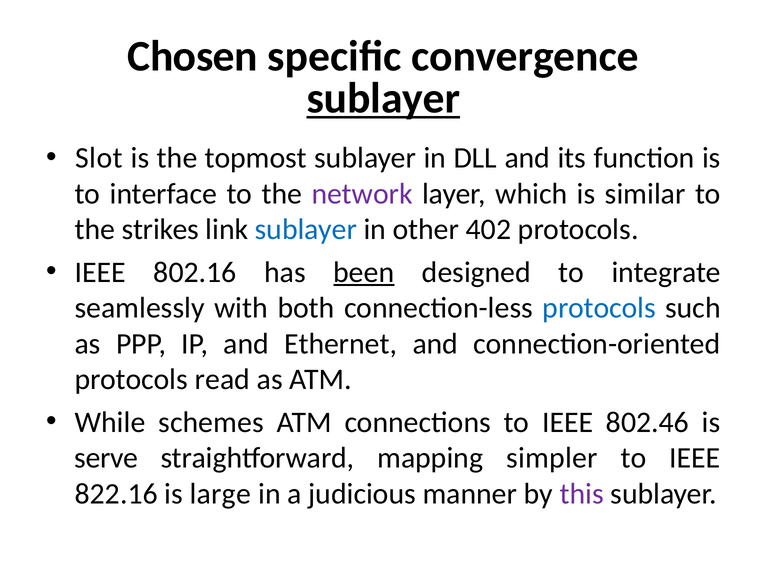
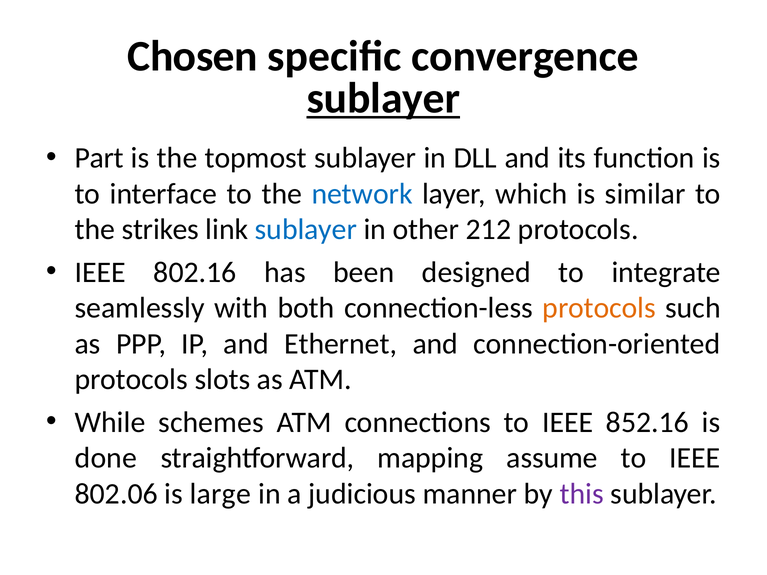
Slot: Slot -> Part (99, 158)
network colour: purple -> blue (362, 194)
402: 402 -> 212 (488, 230)
been underline: present -> none (364, 272)
protocols colour: blue -> orange (599, 308)
read: read -> slots (222, 380)
802.46: 802.46 -> 852.16 (647, 422)
serve: serve -> done (106, 458)
simpler: simpler -> assume (552, 458)
822.16: 822.16 -> 802.06 (116, 494)
